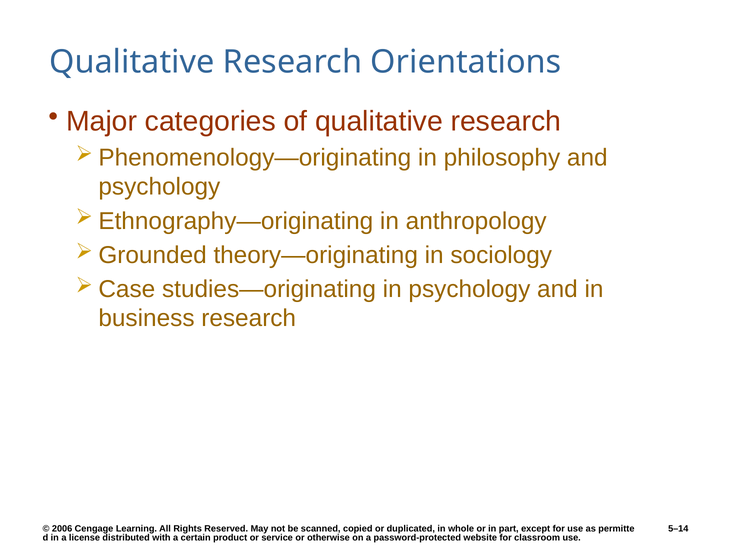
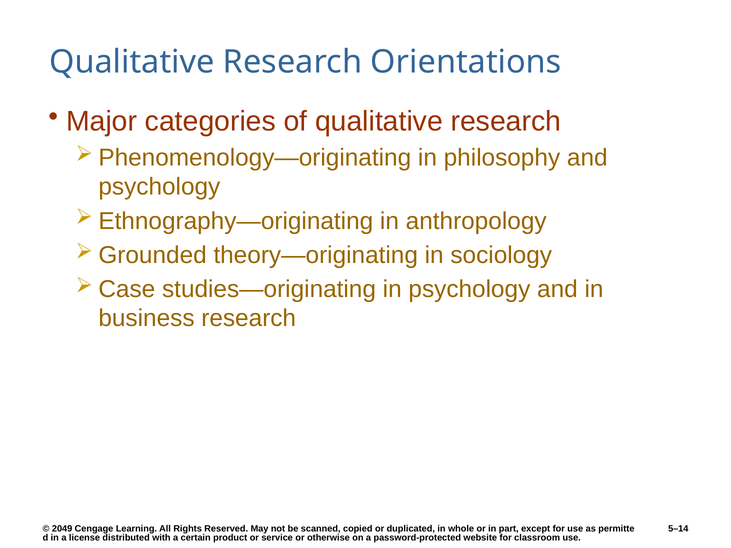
2006: 2006 -> 2049 (62, 529)
